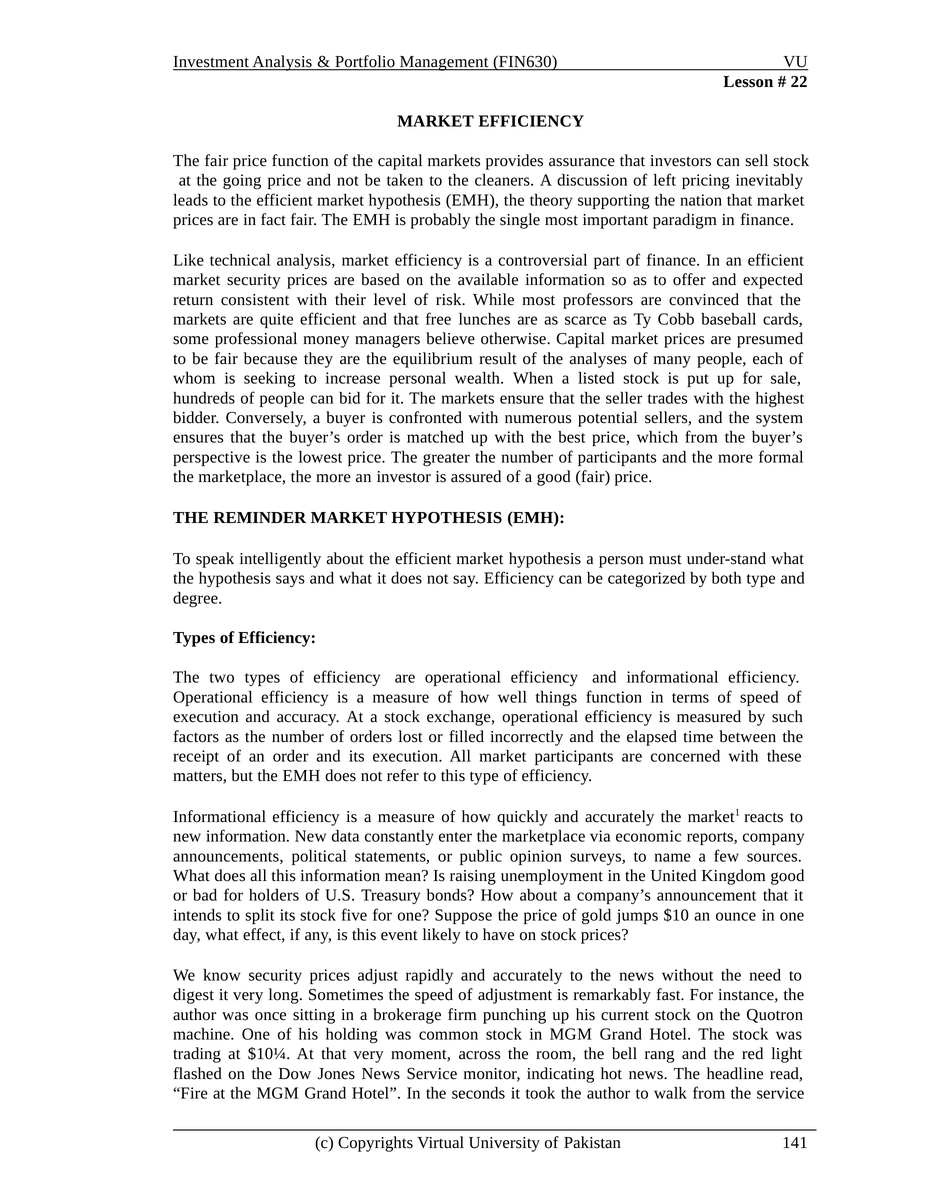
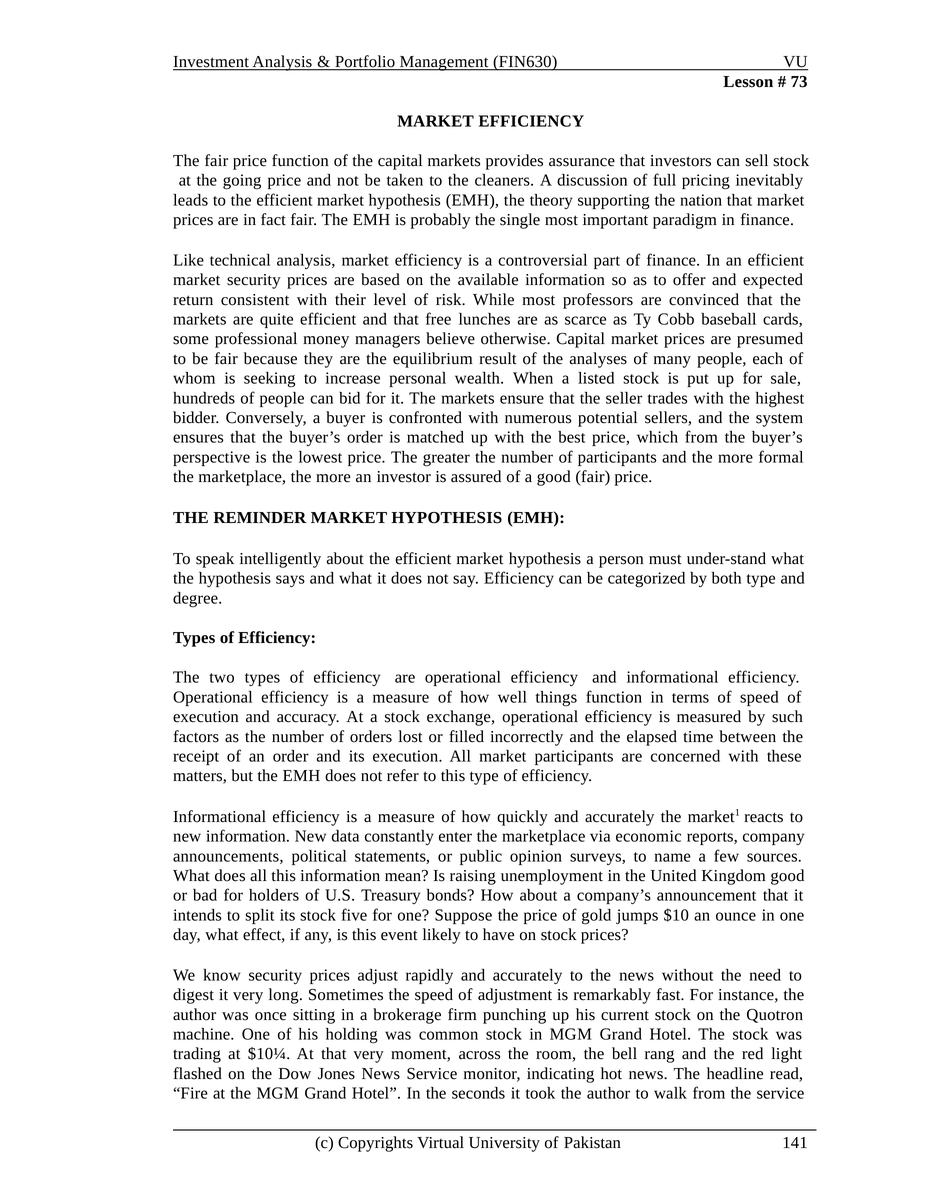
22: 22 -> 73 (799, 82)
left: left -> full (665, 180)
